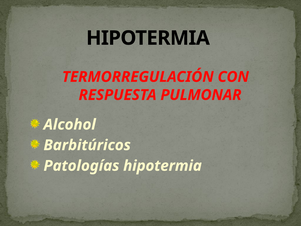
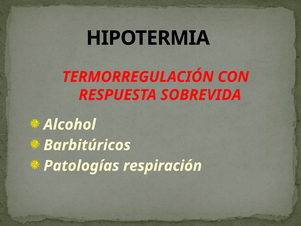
PULMONAR: PULMONAR -> SOBREVIDA (201, 95)
Patologías hipotermia: hipotermia -> respiración (163, 166)
